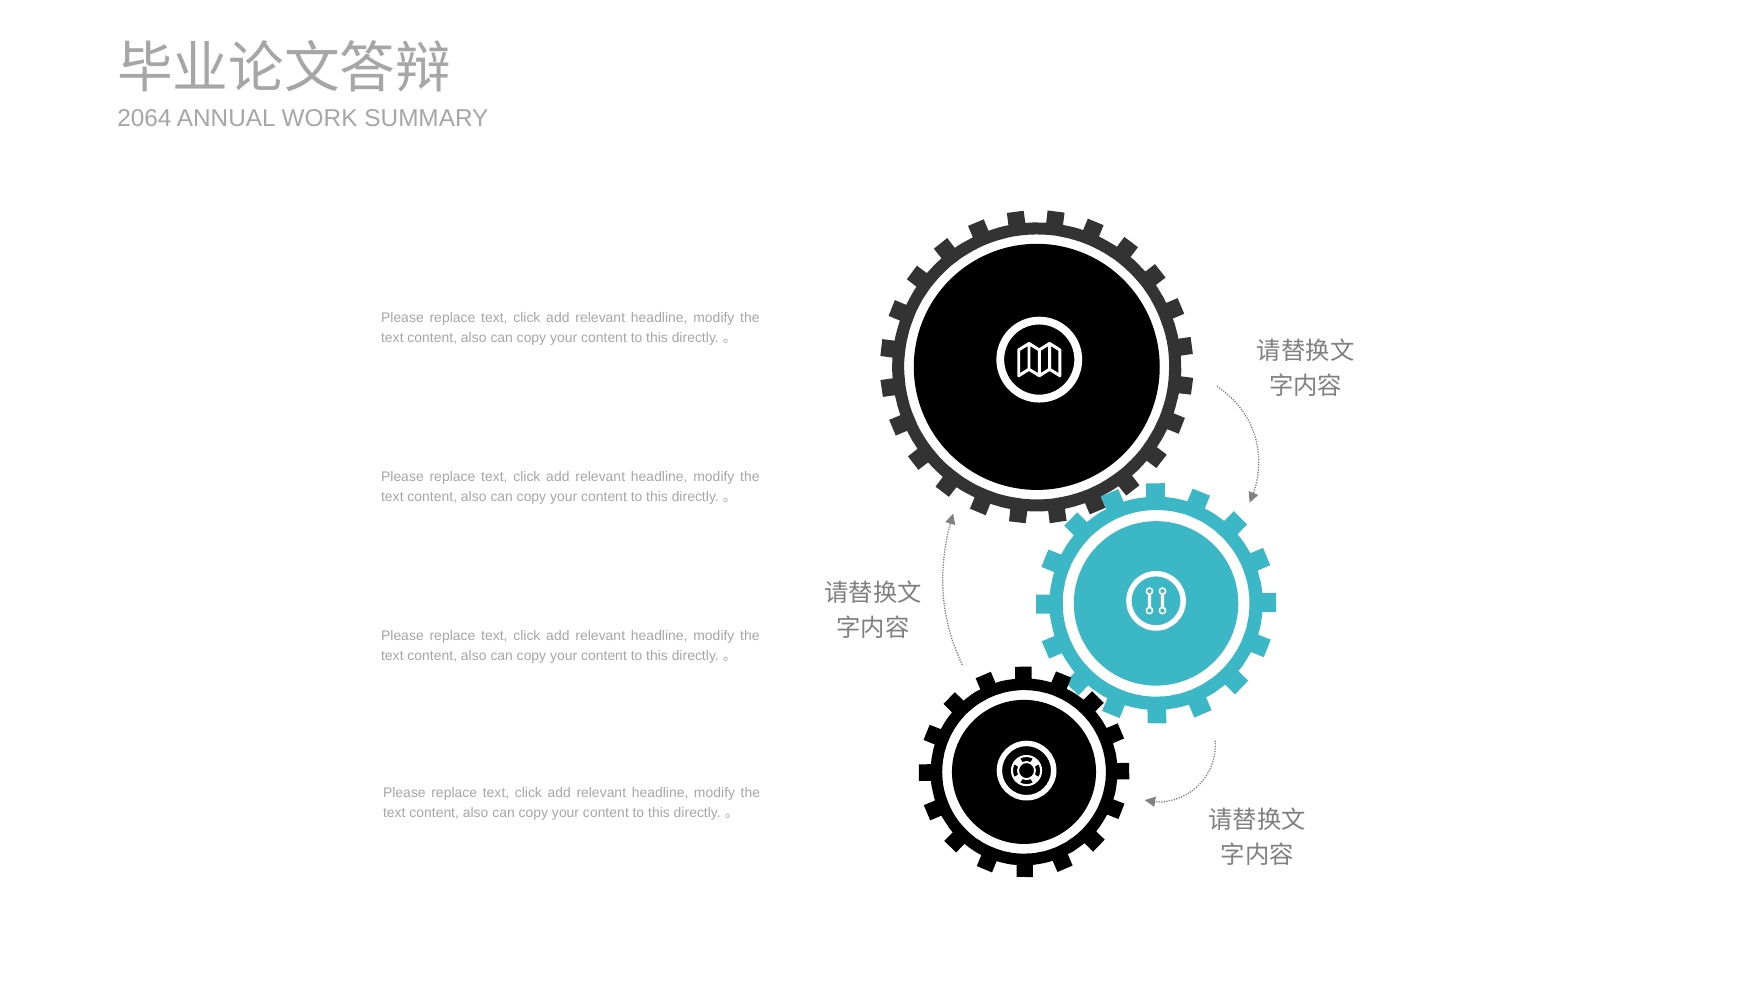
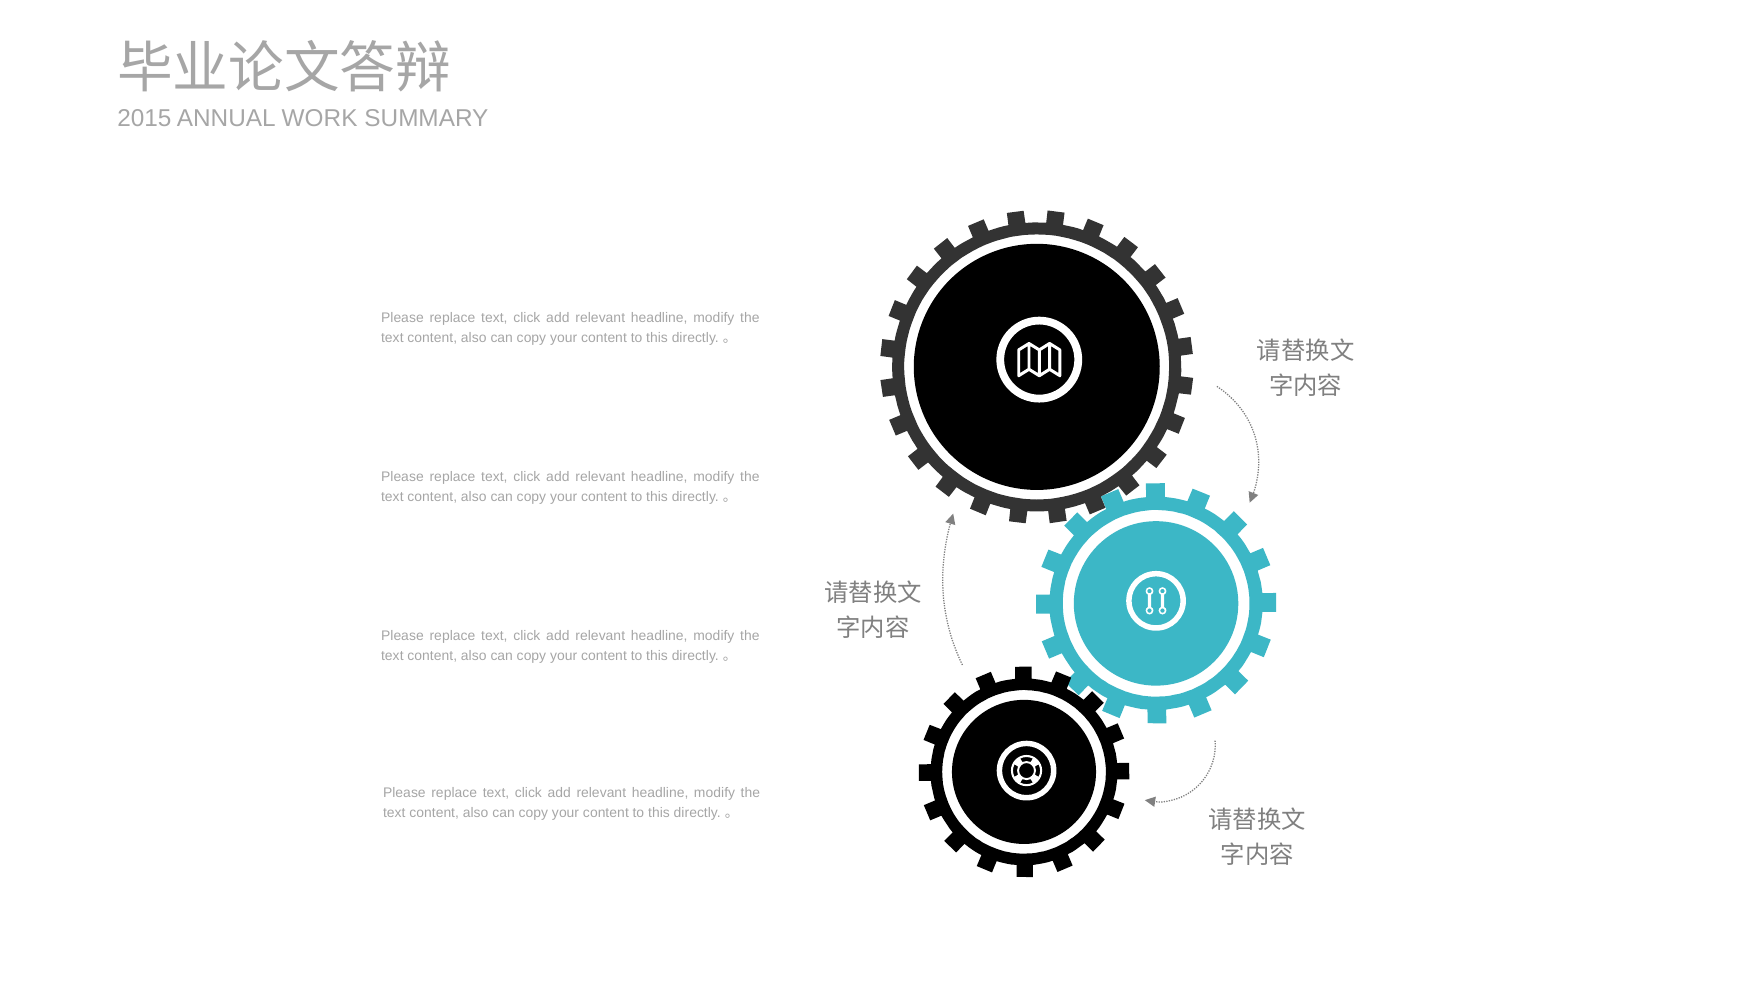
2064: 2064 -> 2015 (144, 118)
